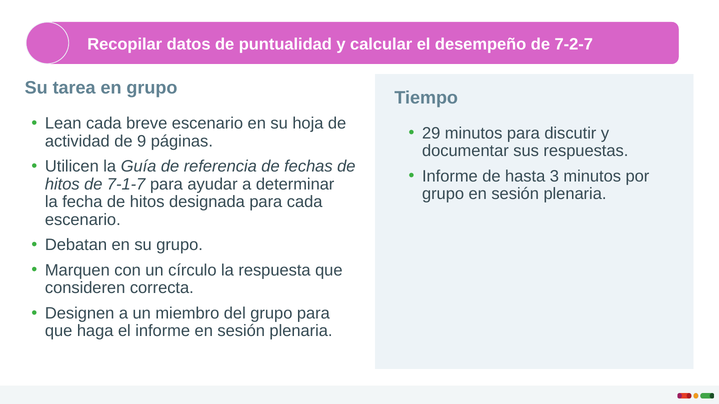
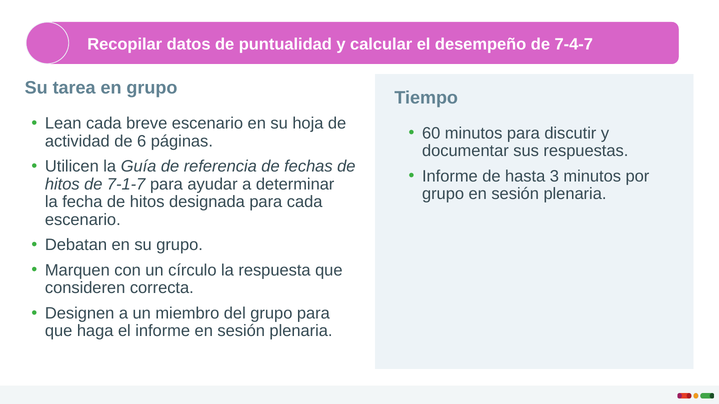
7-2-7: 7-2-7 -> 7-4-7 (574, 44)
29: 29 -> 60 (431, 133)
9: 9 -> 6 (142, 141)
